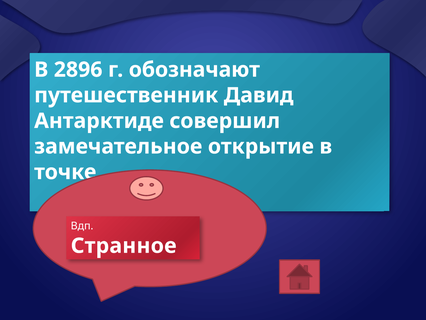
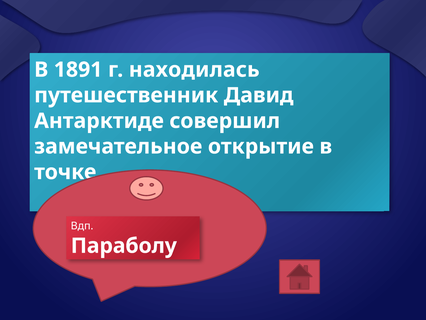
2896: 2896 -> 1891 (78, 70)
обозначают: обозначают -> находилась (194, 70)
Странное: Странное -> Параболу (124, 245)
